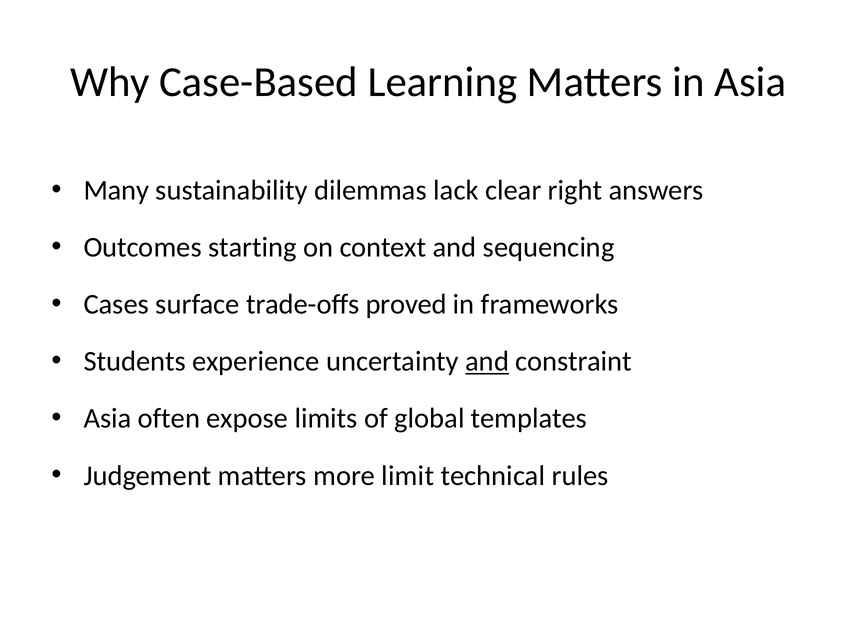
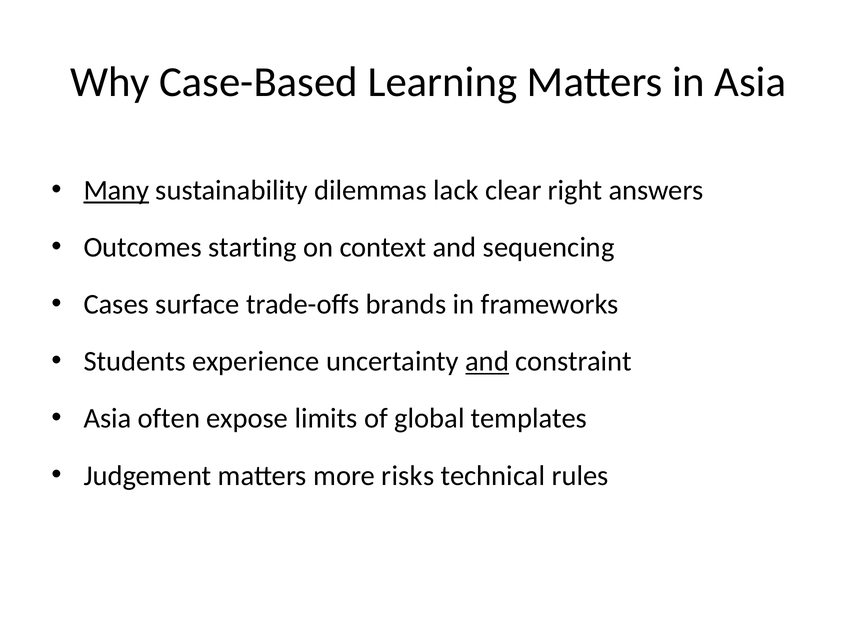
Many underline: none -> present (116, 191)
proved: proved -> brands (406, 305)
limit: limit -> risks (408, 476)
